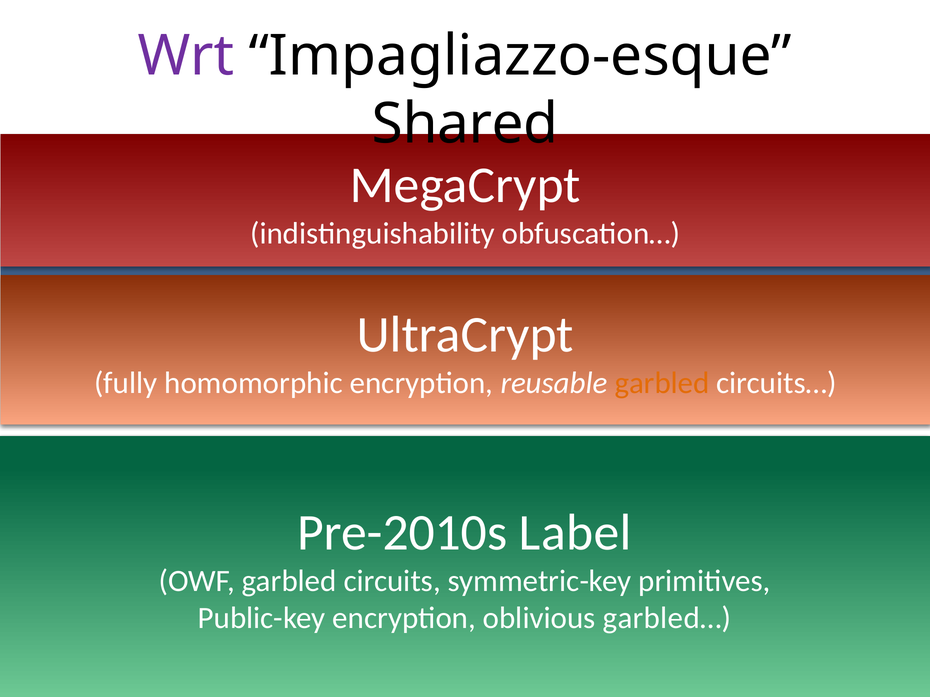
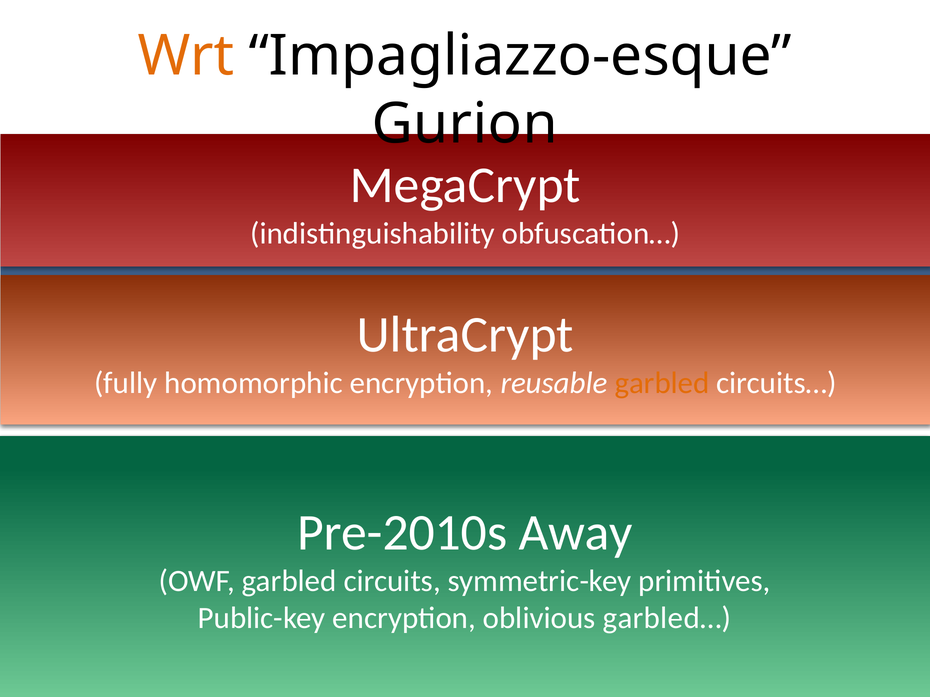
Wrt colour: purple -> orange (186, 56)
Shared: Shared -> Gurion (465, 124)
Label: Label -> Away (576, 533)
